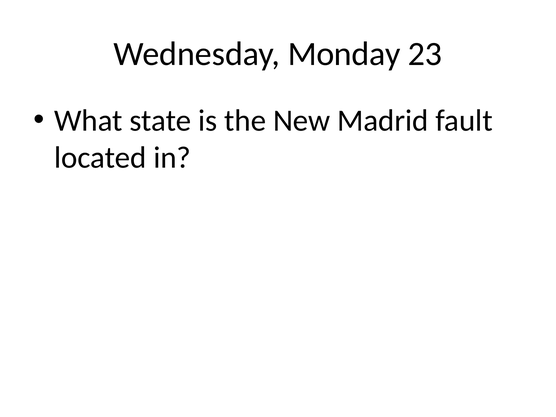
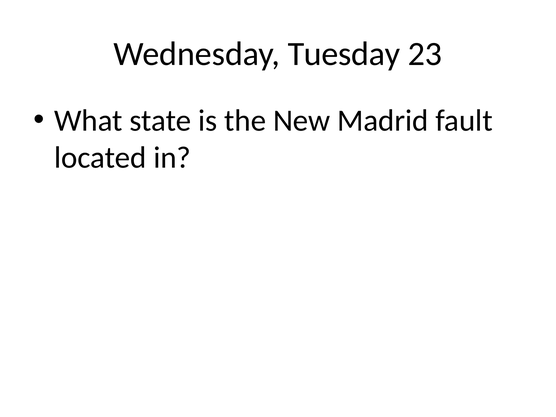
Monday: Monday -> Tuesday (344, 54)
